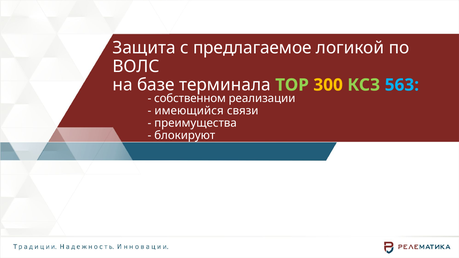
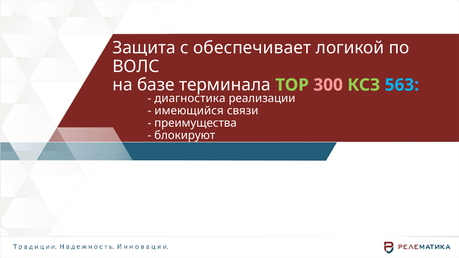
предлагаемое: предлагаемое -> обеспечивает (252, 48)
300 colour: yellow -> pink (328, 85)
собственном: собственном -> диагностика (190, 98)
